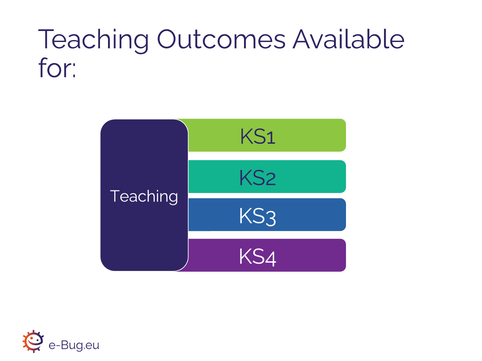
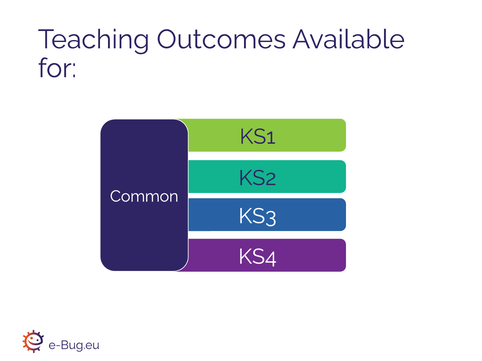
Teaching: Teaching -> Common (144, 197)
